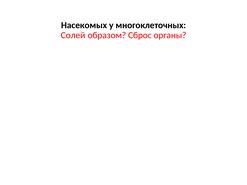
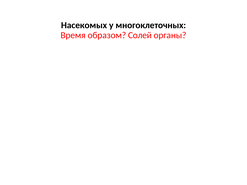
Солей: Солей -> Время (73, 35)
Сброс: Сброс -> Солей (140, 35)
